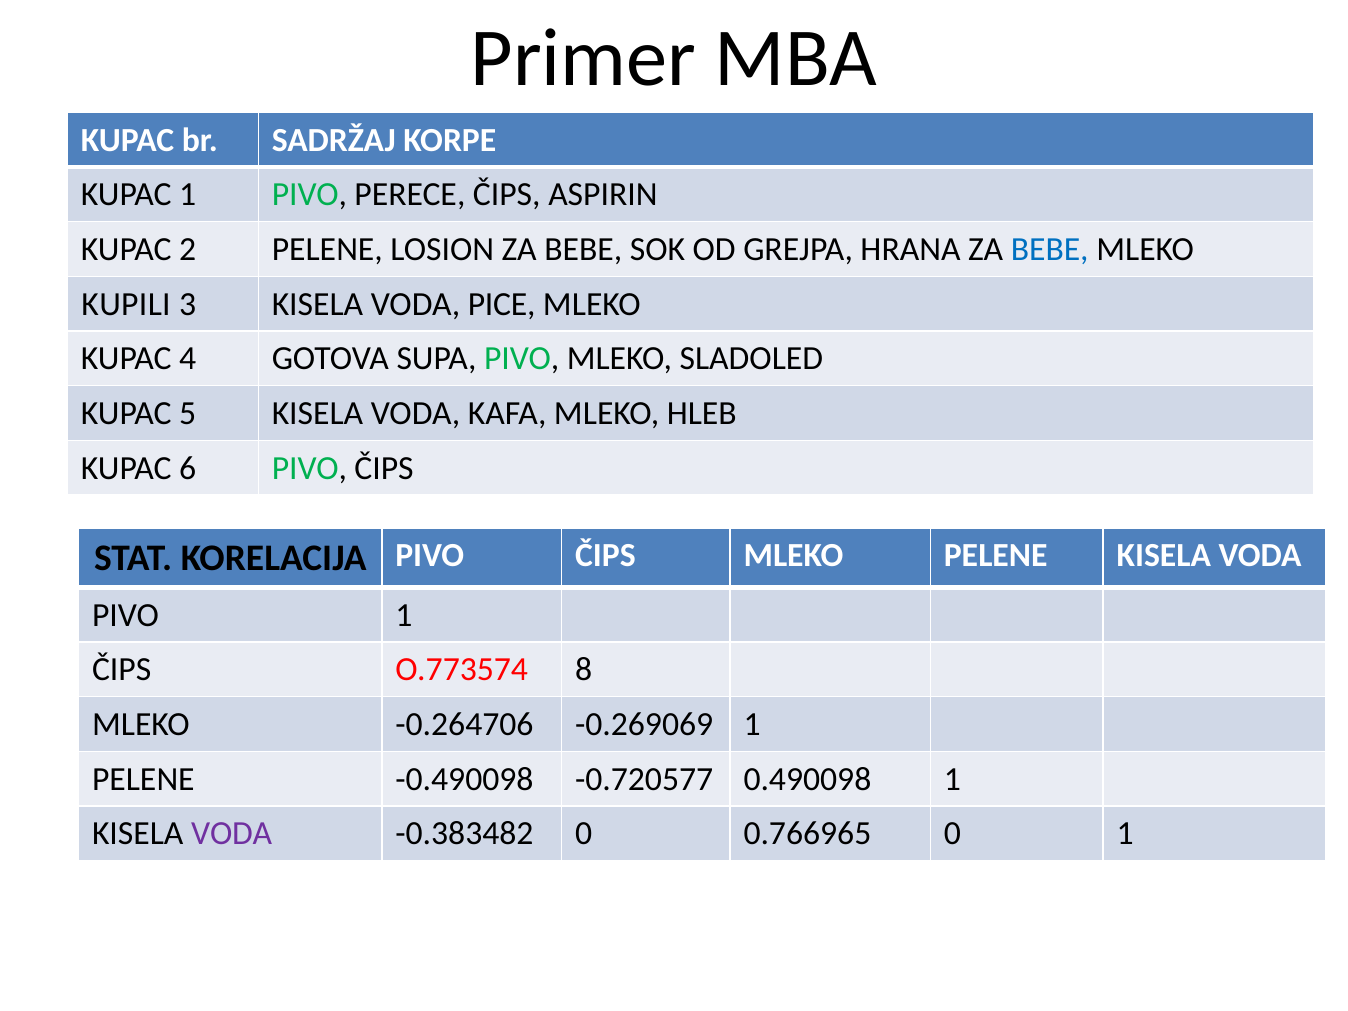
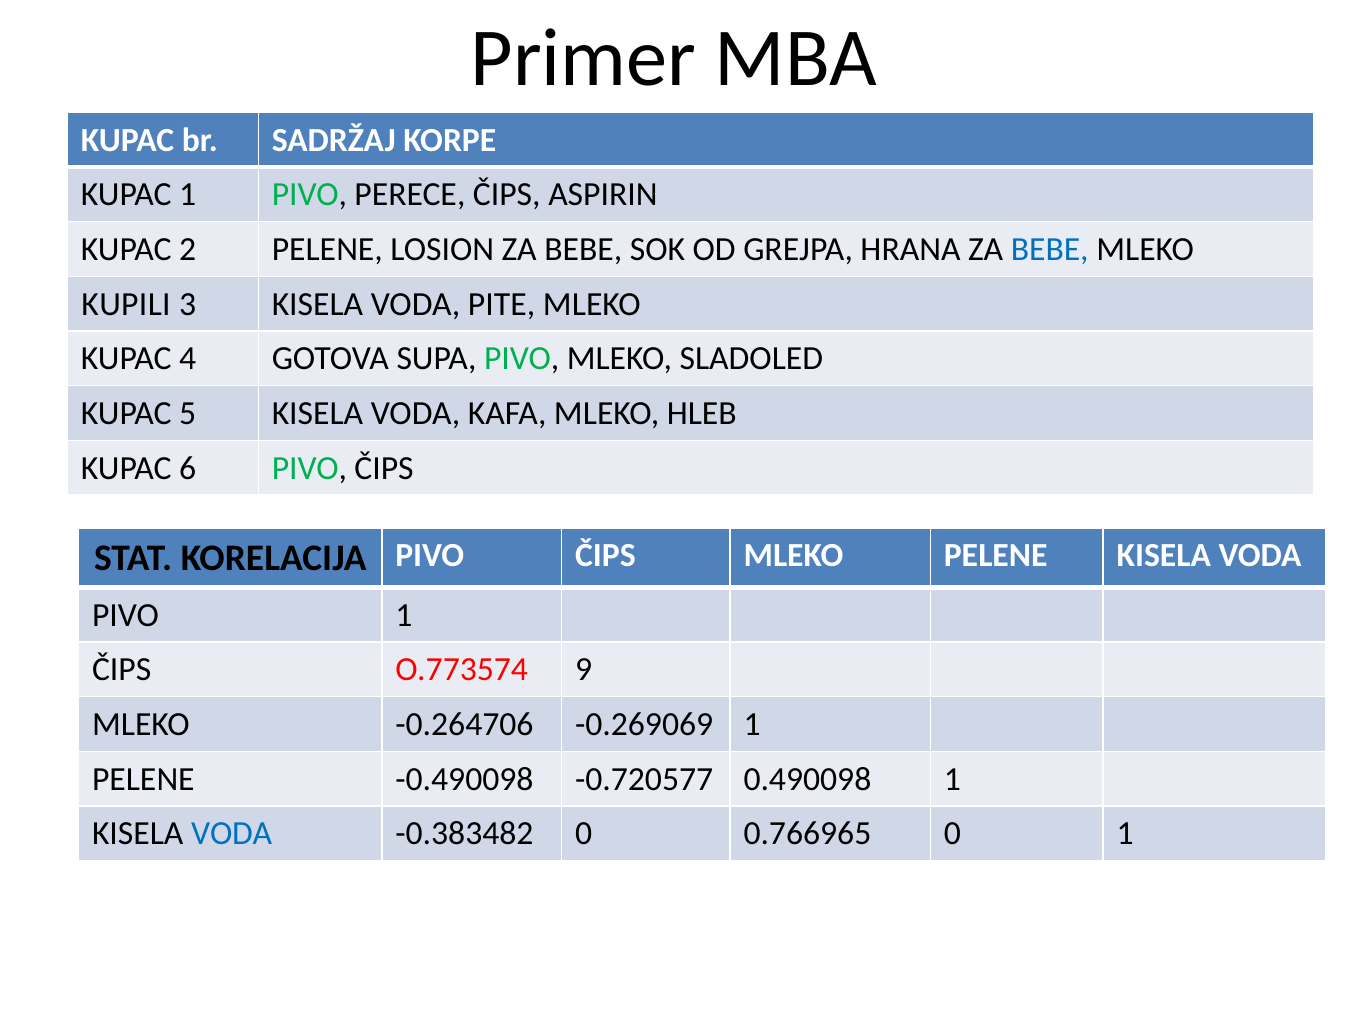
PICE: PICE -> PITE (502, 304)
8: 8 -> 9 (584, 670)
VODA colour: purple -> blue (232, 834)
